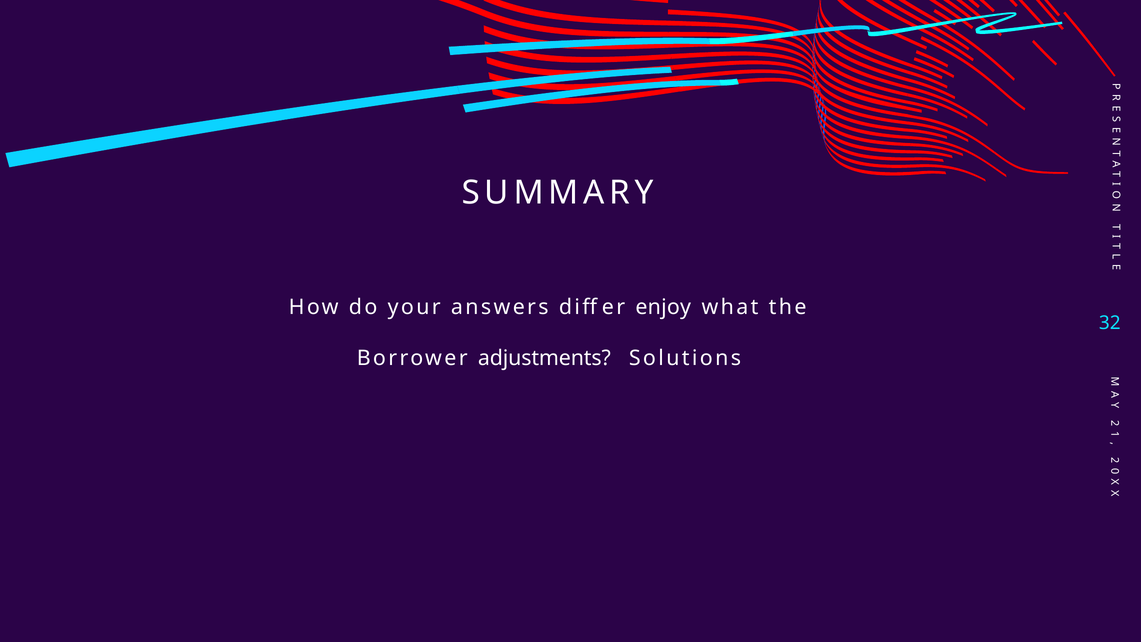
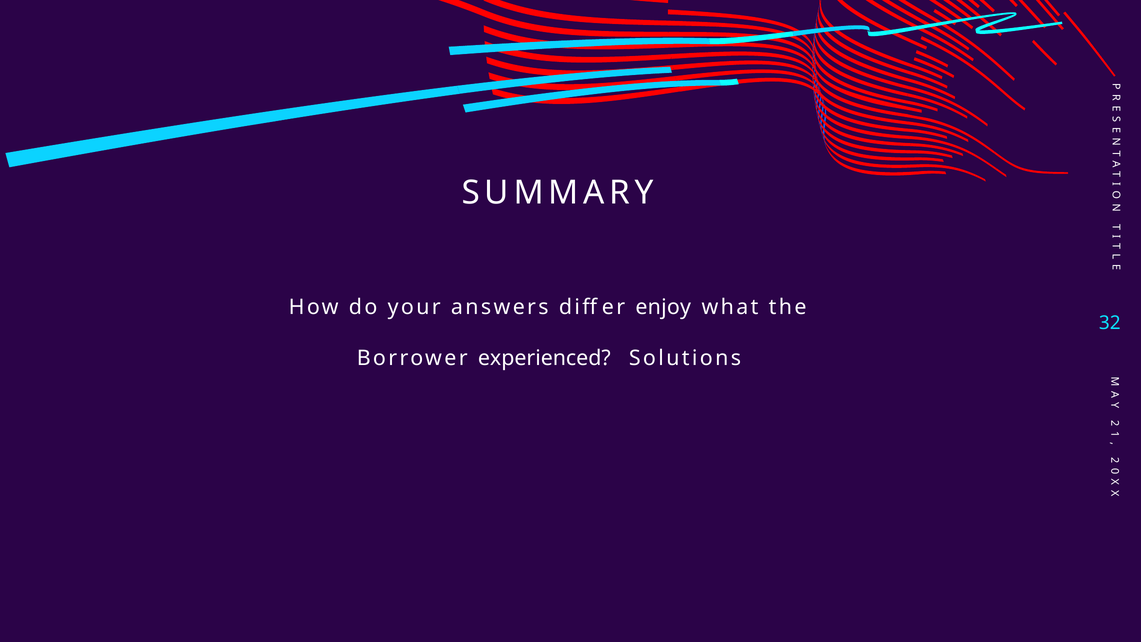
adjustments: adjustments -> experienced (544, 358)
